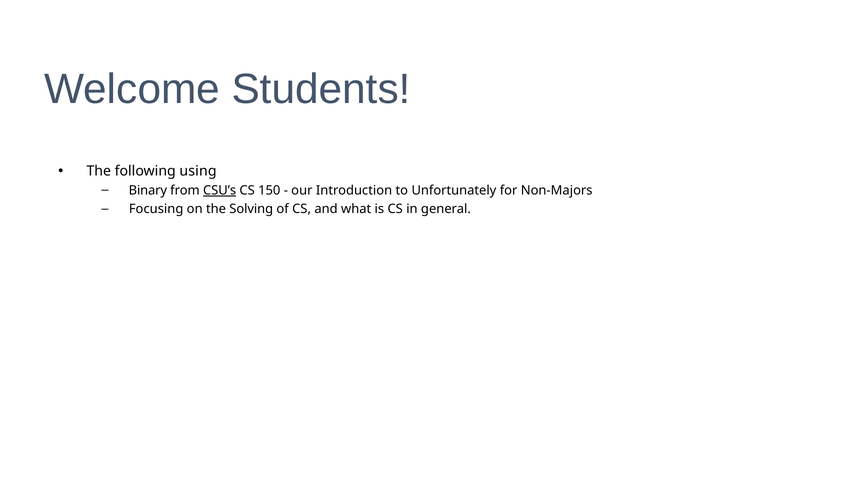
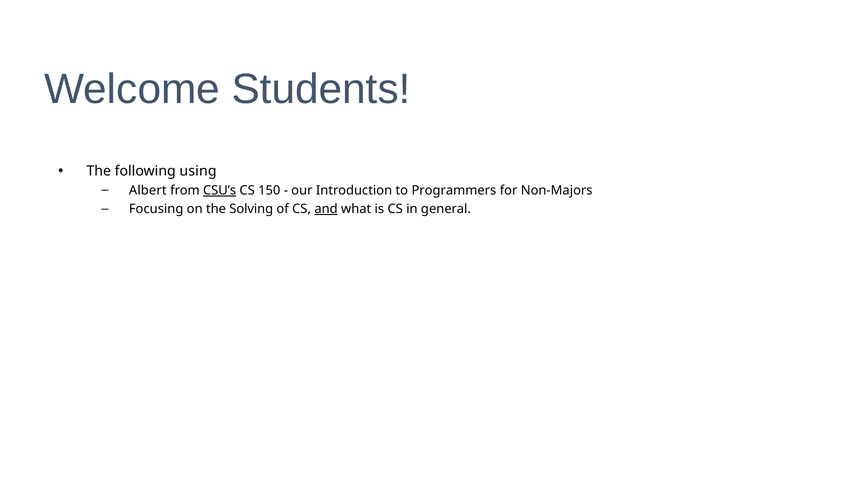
Binary: Binary -> Albert (148, 190)
Unfortunately: Unfortunately -> Programmers (454, 190)
and underline: none -> present (326, 209)
